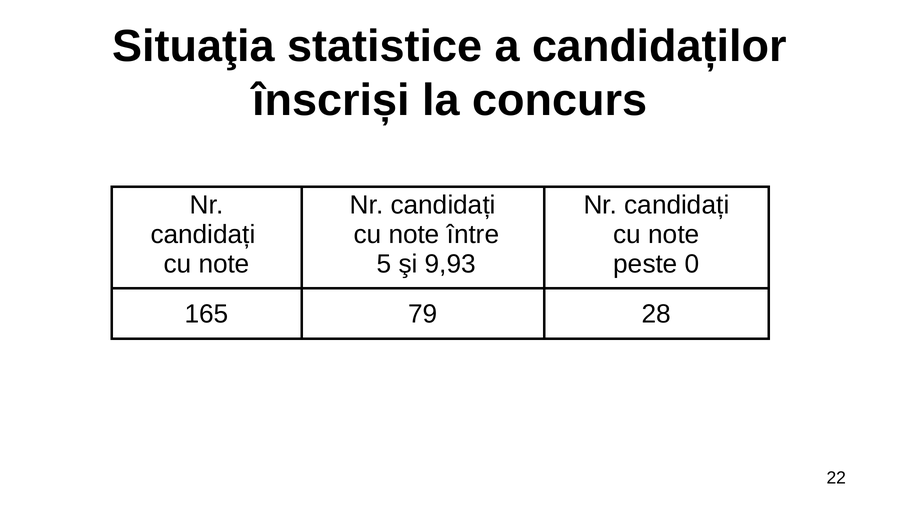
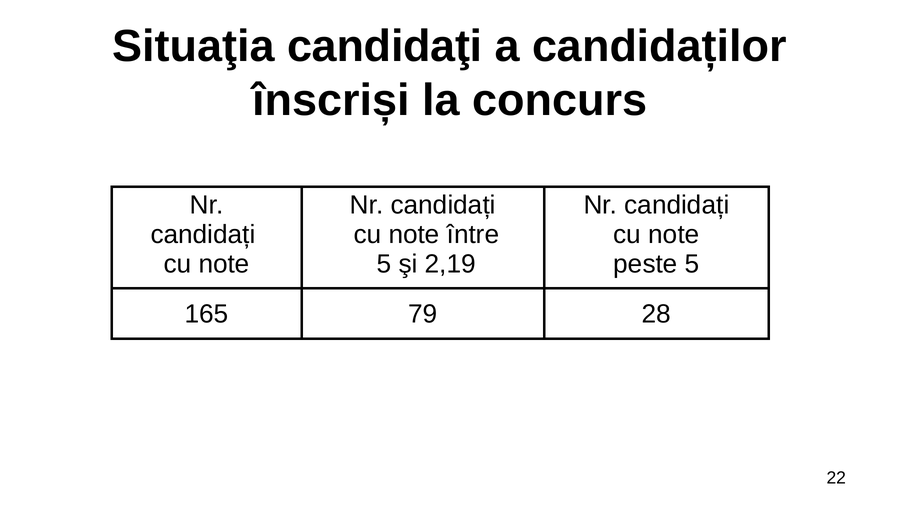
statistice: statistice -> candidaţi (385, 46)
9,93: 9,93 -> 2,19 (450, 263)
peste 0: 0 -> 5 (692, 263)
